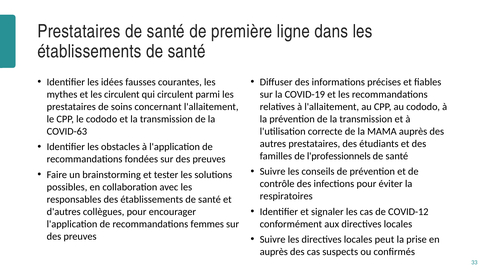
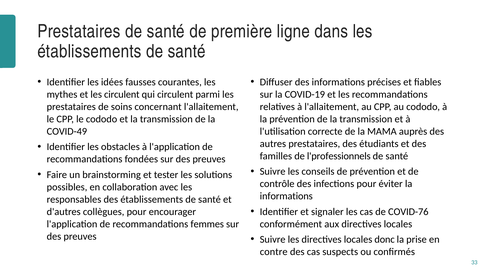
COVID-63: COVID-63 -> COVID-49 (67, 131)
respiratoires: respiratoires -> informations (286, 196)
COVID-12: COVID-12 -> COVID-76 (408, 211)
peut: peut -> donc (385, 239)
auprès: auprès -> contre (274, 251)
